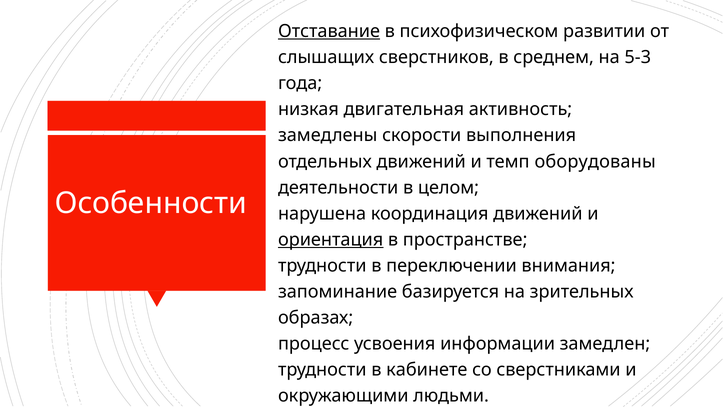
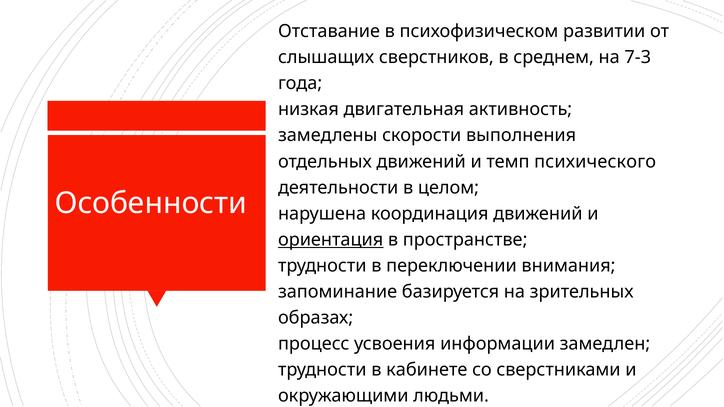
Отставание underline: present -> none (329, 31)
5-3: 5-3 -> 7-3 (638, 57)
оборудованы: оборудованы -> психического (595, 162)
